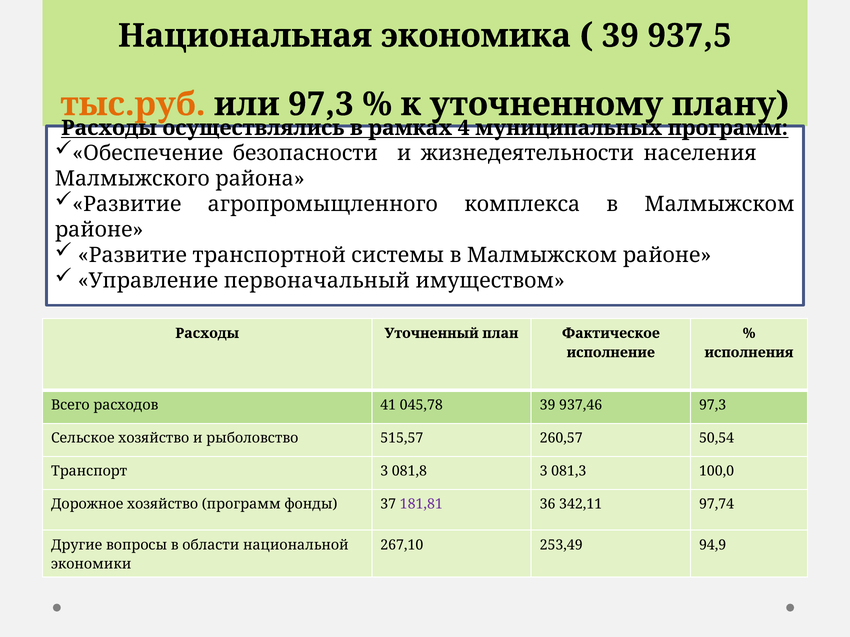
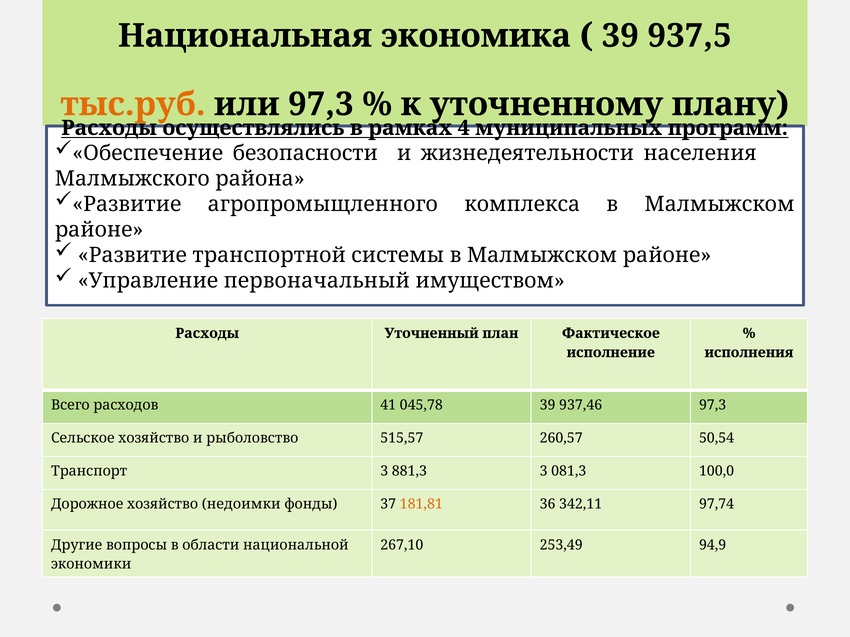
081,8: 081,8 -> 881,3 (409, 472)
хозяйство программ: программ -> недоимки (241, 505)
181,81 colour: purple -> orange (421, 505)
